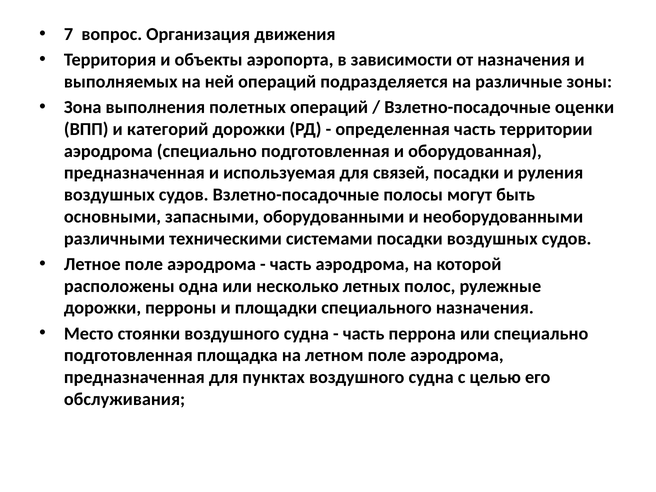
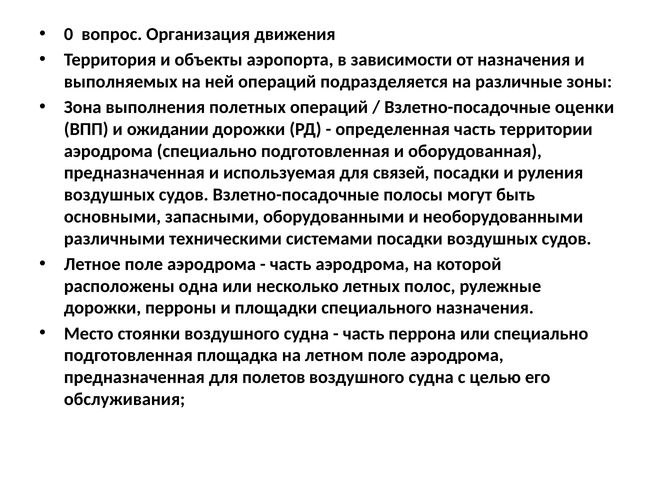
7: 7 -> 0 (69, 34)
категорий: категорий -> ожидании (168, 129)
пунктах: пунктах -> полетов (274, 377)
